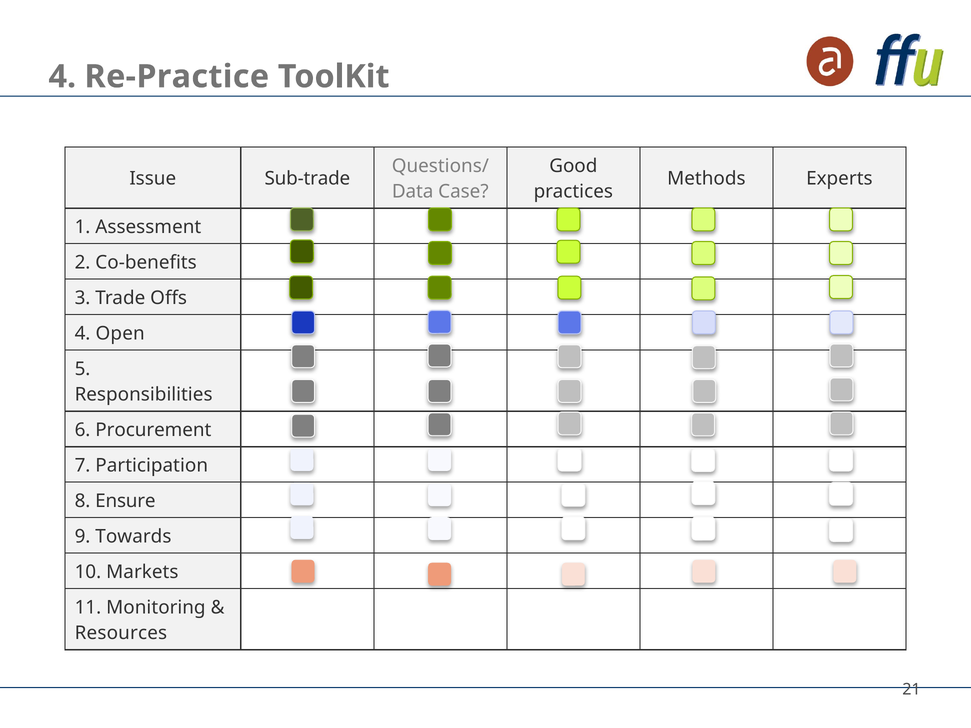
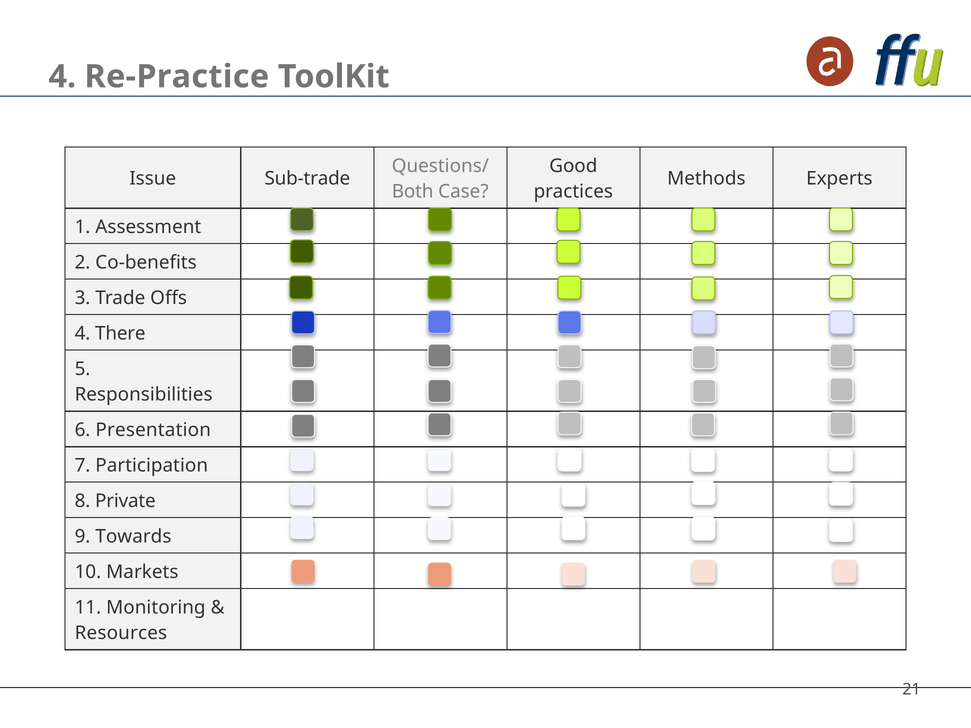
Data: Data -> Both (413, 192)
Open: Open -> There (120, 334)
Procurement: Procurement -> Presentation (153, 430)
Ensure: Ensure -> Private (125, 501)
